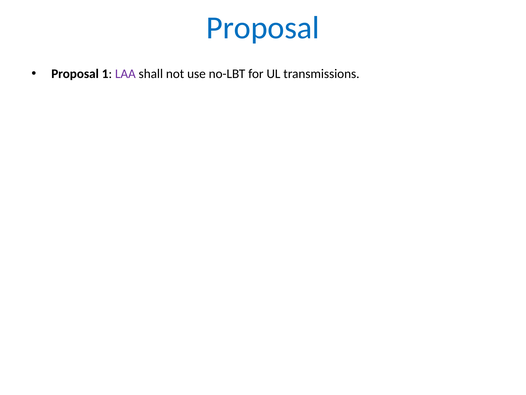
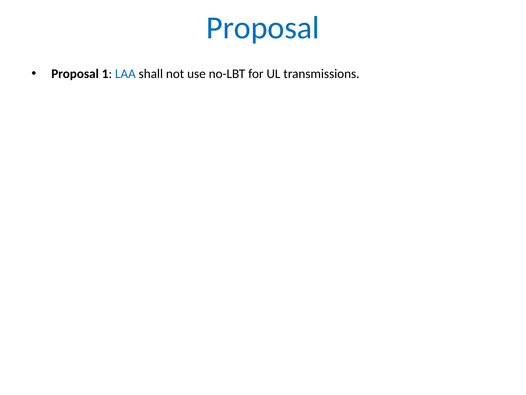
LAA colour: purple -> blue (125, 74)
